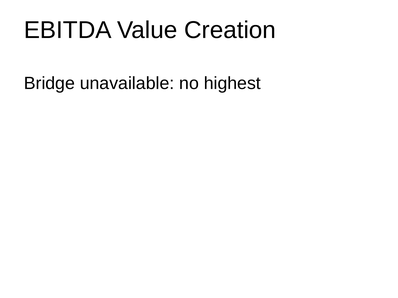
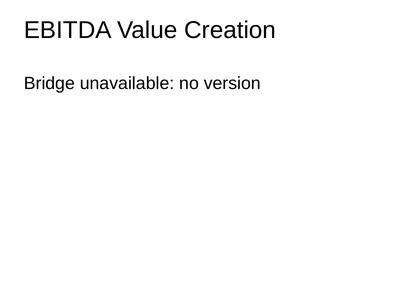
highest: highest -> version (232, 83)
